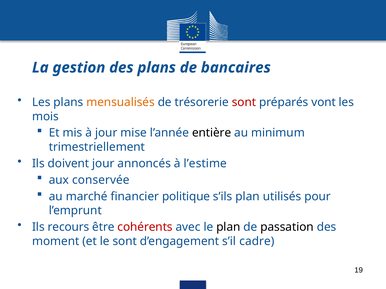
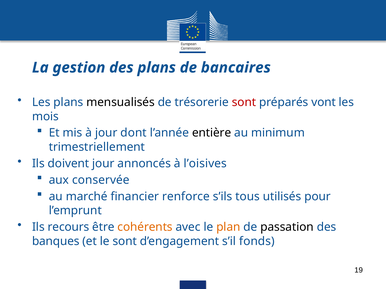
mensualisés colour: orange -> black (121, 102)
mise: mise -> dont (134, 133)
l’estime: l’estime -> l’oisives (205, 164)
politique: politique -> renforce (186, 197)
s’ils plan: plan -> tous (248, 197)
cohérents colour: red -> orange (145, 227)
plan colour: black -> orange (228, 227)
moment: moment -> banques (56, 242)
cadre: cadre -> fonds (257, 242)
